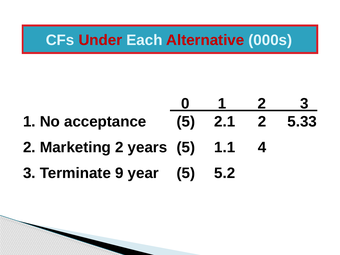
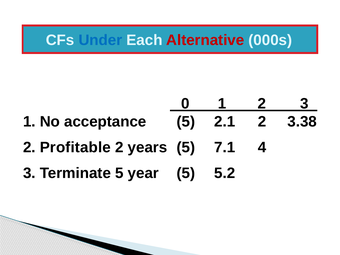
Under colour: red -> blue (100, 40)
5.33: 5.33 -> 3.38 (302, 122)
Marketing: Marketing -> Profitable (75, 147)
1.1: 1.1 -> 7.1 (225, 147)
Terminate 9: 9 -> 5 (119, 173)
